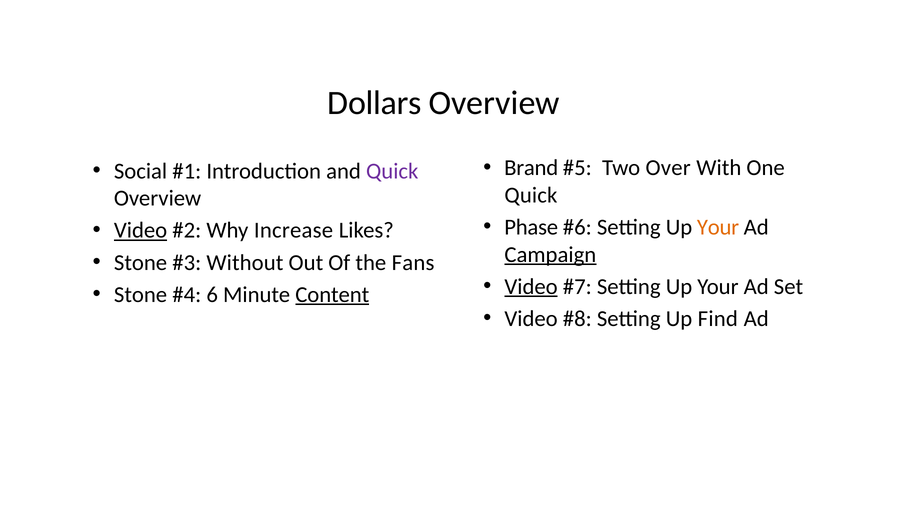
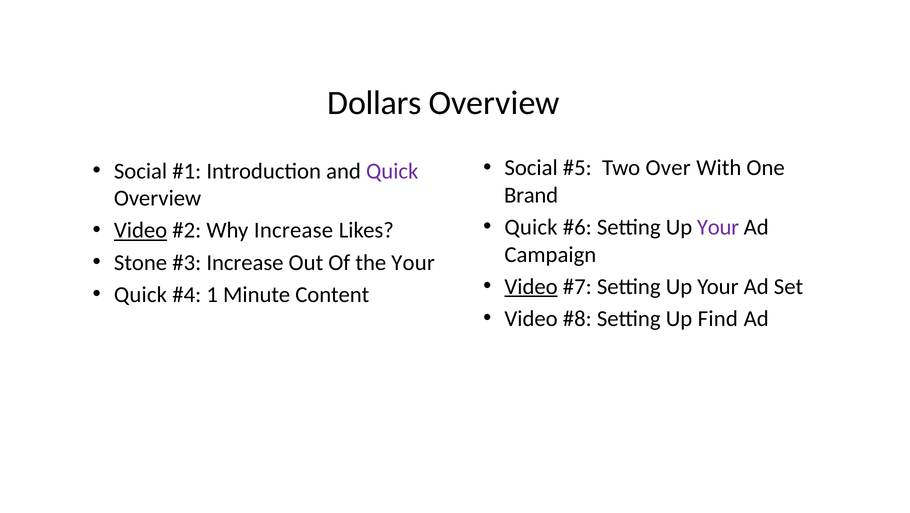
Brand: Brand -> Social (531, 168)
Quick: Quick -> Brand (531, 195)
Phase: Phase -> Quick (531, 227)
Your colour: orange -> purple (718, 227)
Campaign underline: present -> none (550, 254)
Without: Without -> Increase (245, 262)
the Fans: Fans -> Your (413, 262)
Stone: Stone -> Quick (140, 294)
6: 6 -> 1 (212, 294)
Content underline: present -> none (332, 294)
